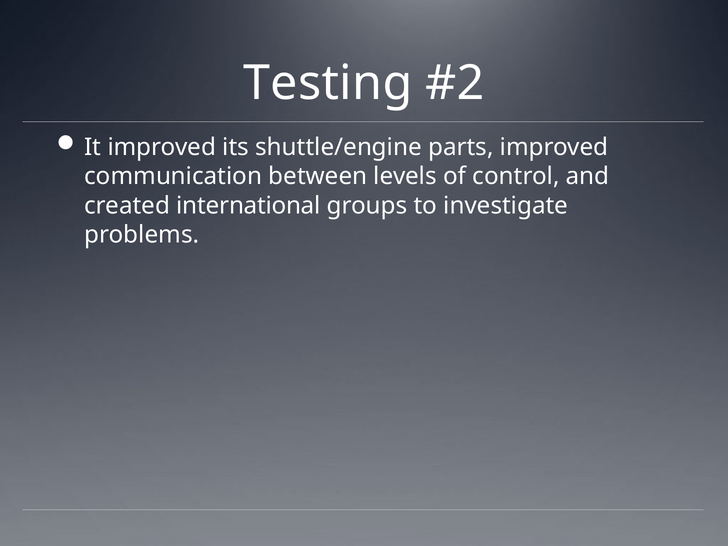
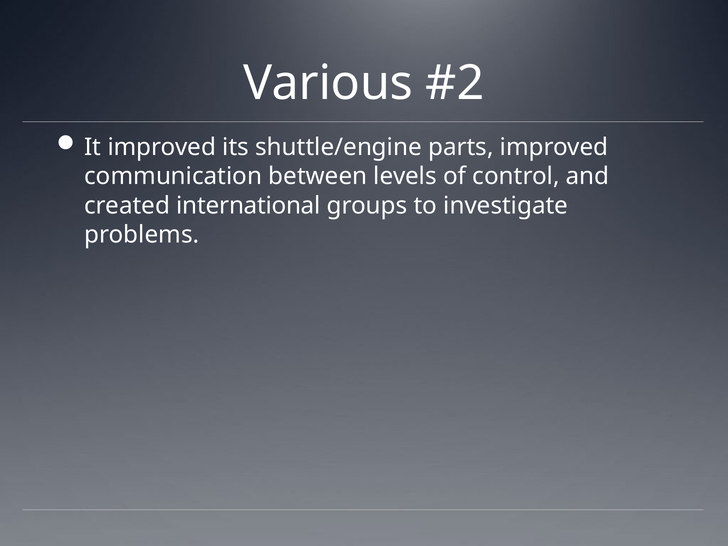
Testing: Testing -> Various (328, 83)
